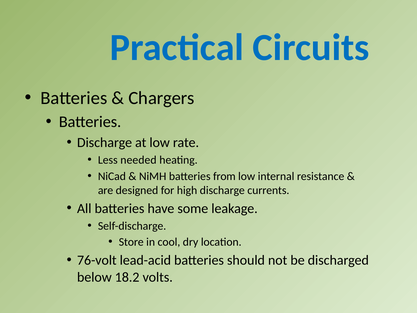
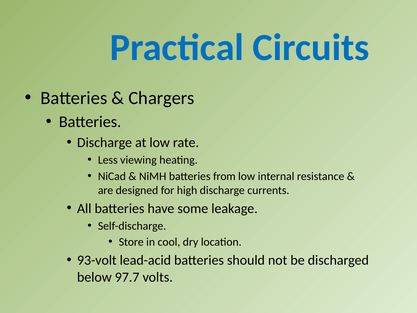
needed: needed -> viewing (138, 160)
76-volt: 76-volt -> 93-volt (97, 260)
18.2: 18.2 -> 97.7 (127, 277)
